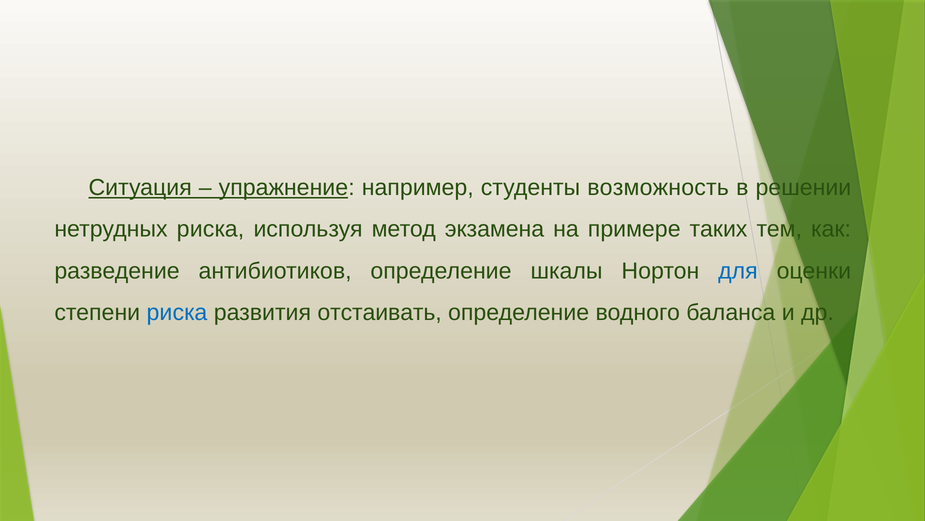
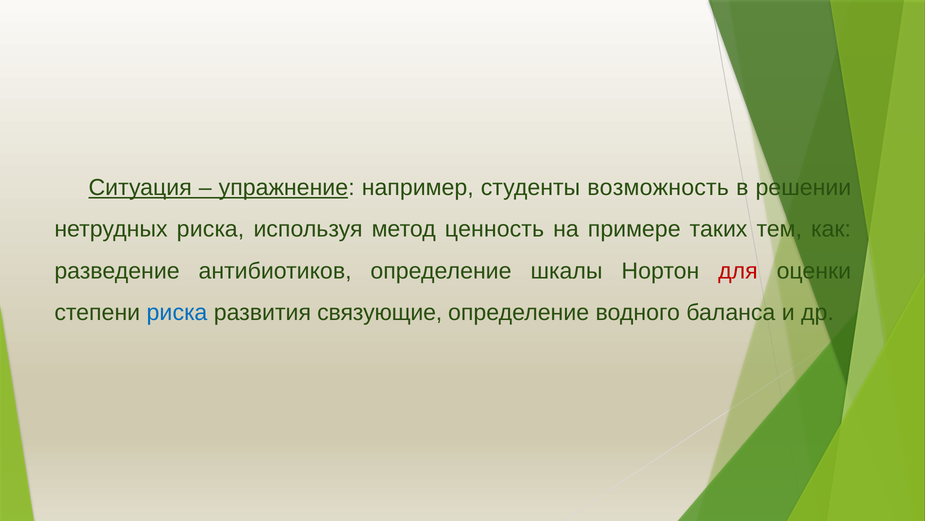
экзамена: экзамена -> ценность (494, 229)
для colour: blue -> red (738, 271)
отстаивать: отстаивать -> связующие (380, 312)
